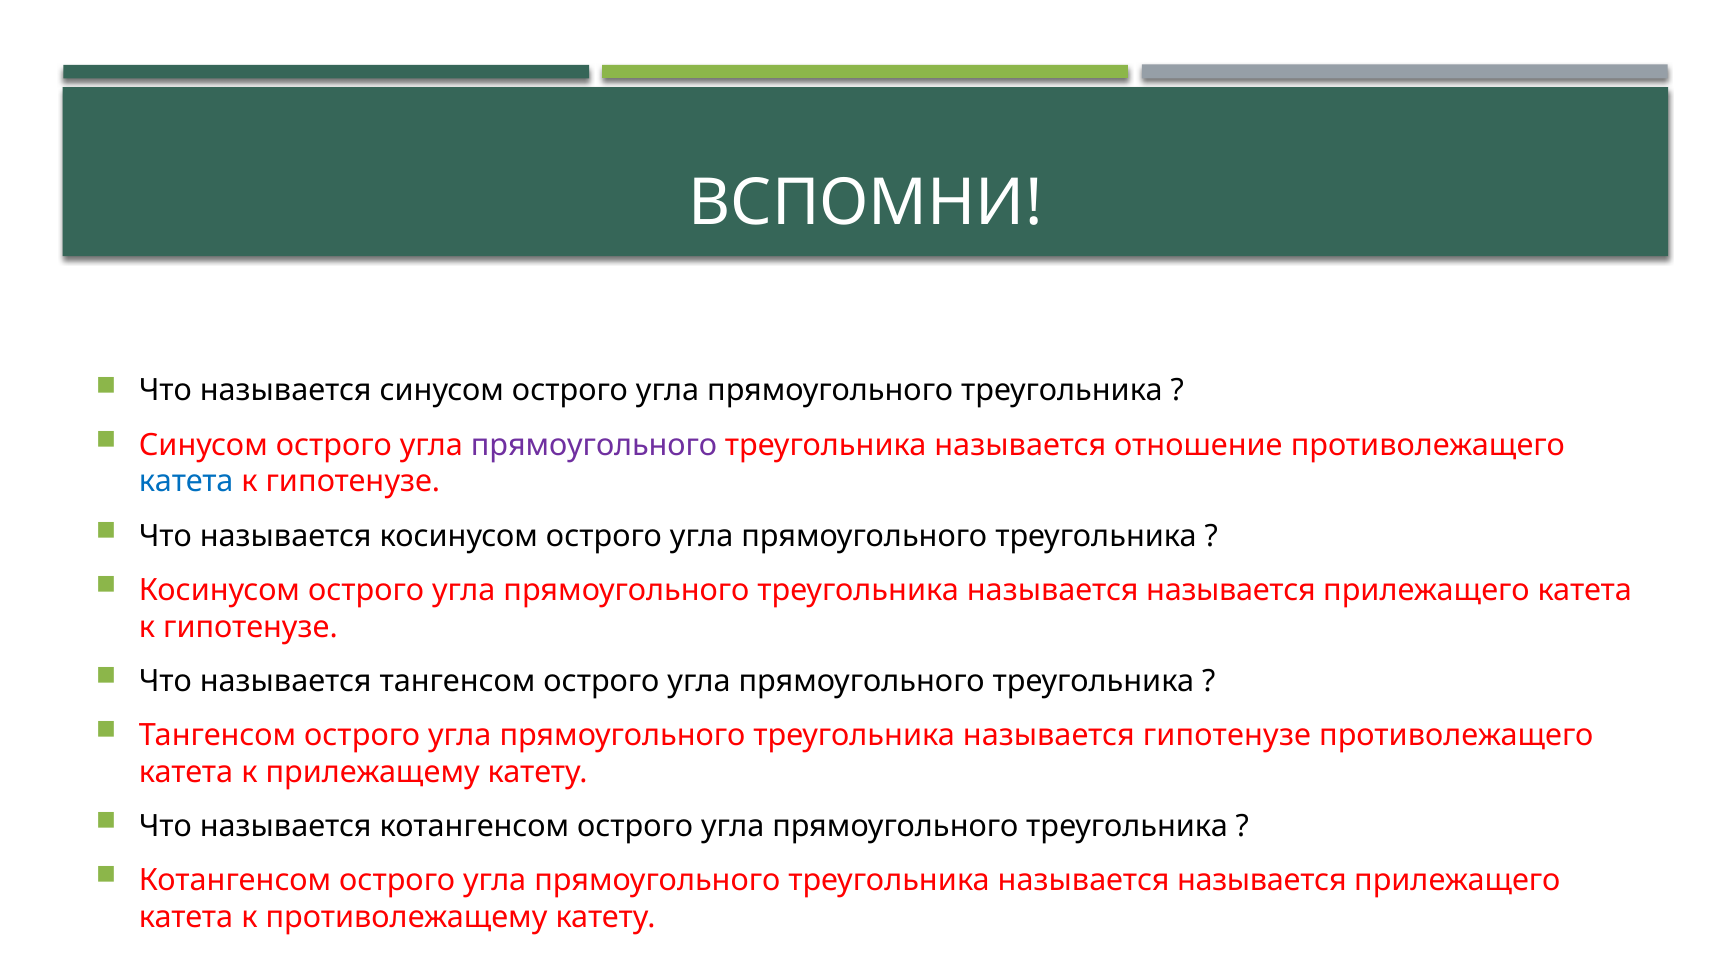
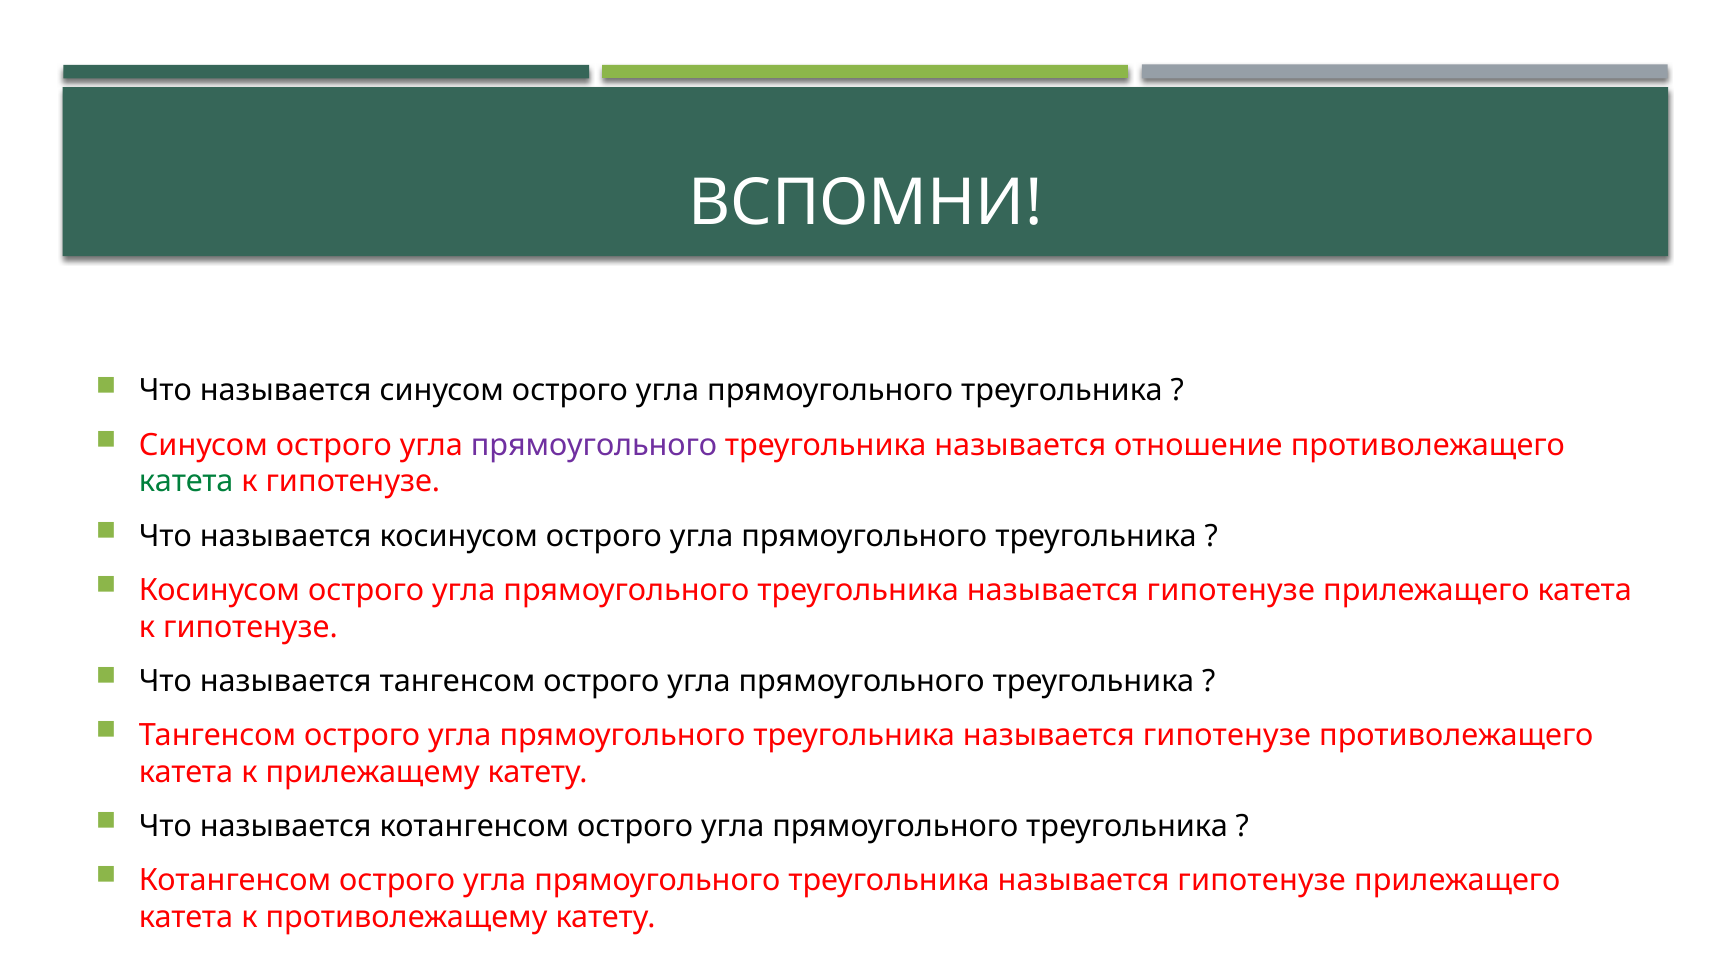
катета colour: blue -> green (186, 482)
называется: называется -> гипотенузе (1231, 590)
называется: называется -> гипотенузе (1262, 880)
